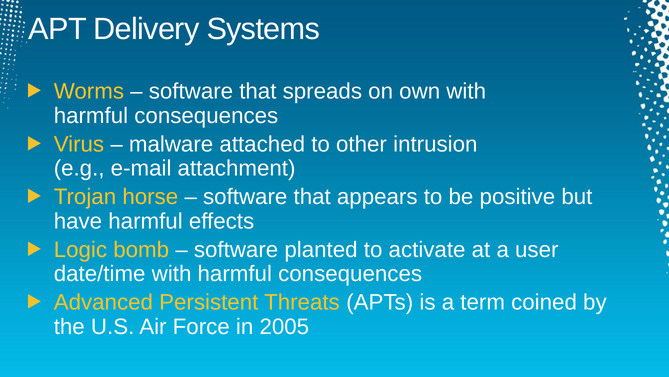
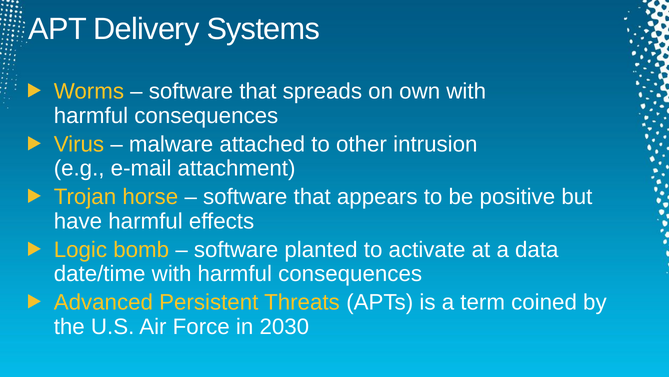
user: user -> data (537, 249)
2005: 2005 -> 2030 (284, 326)
